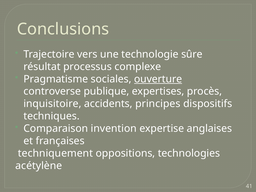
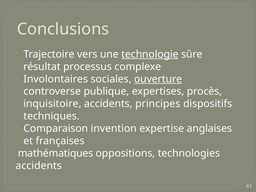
technologie underline: none -> present (150, 54)
Pragmatisme: Pragmatisme -> Involontaires (56, 79)
techniquement: techniquement -> mathématiques (56, 153)
acétylène: acétylène -> accidents (39, 166)
